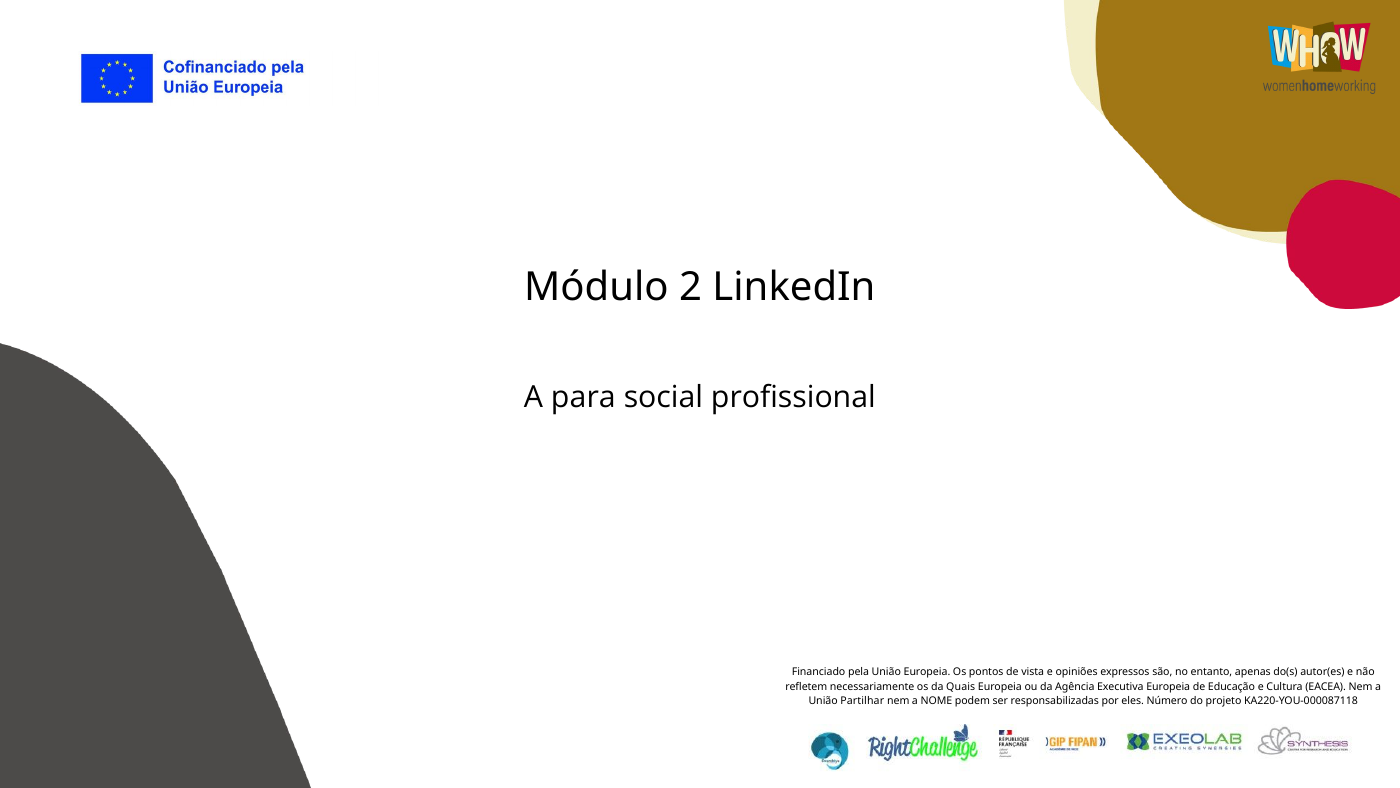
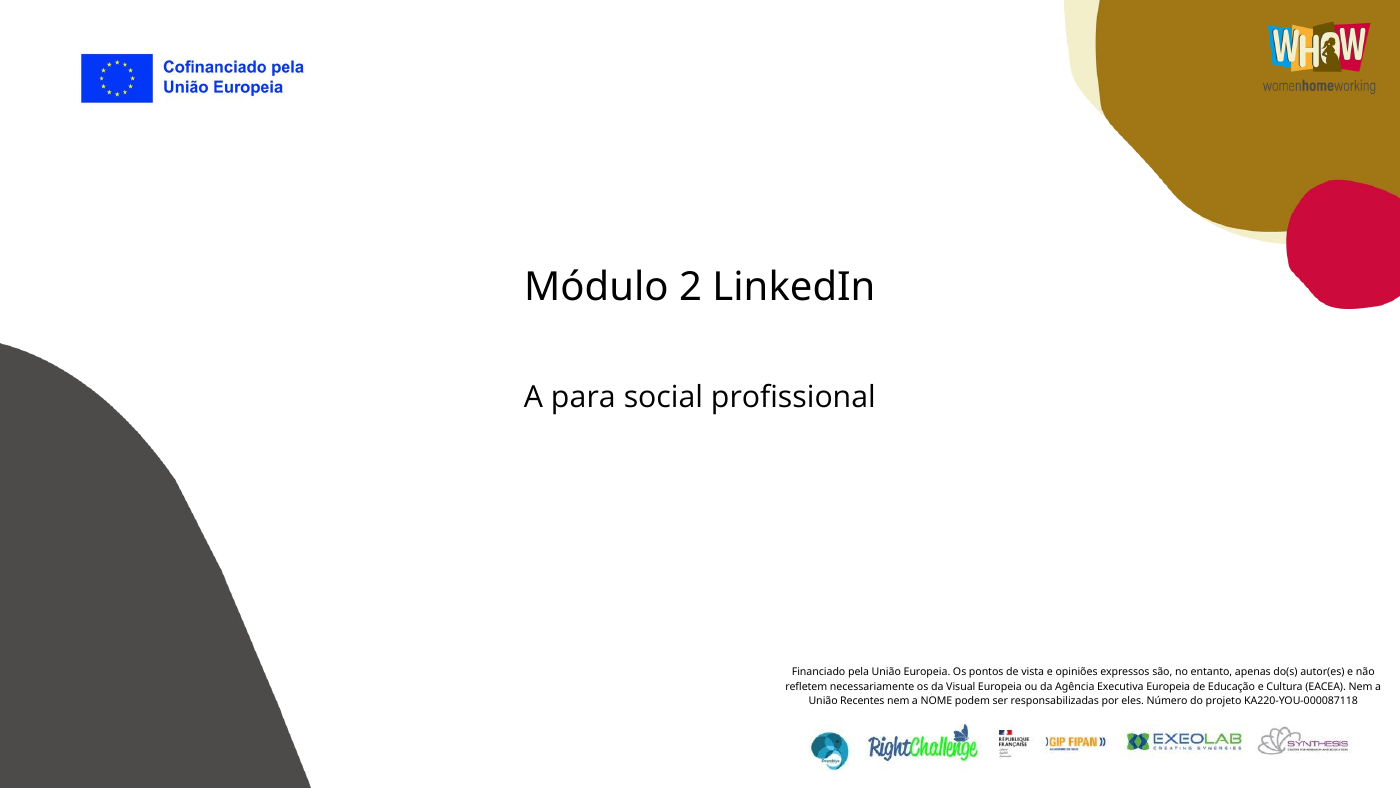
Quais: Quais -> Visual (961, 686)
Partilhar: Partilhar -> Recentes (862, 701)
